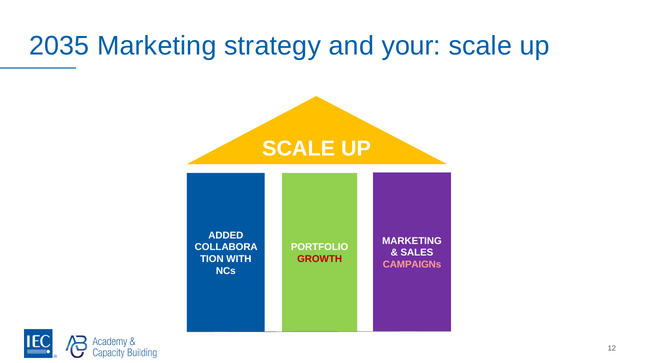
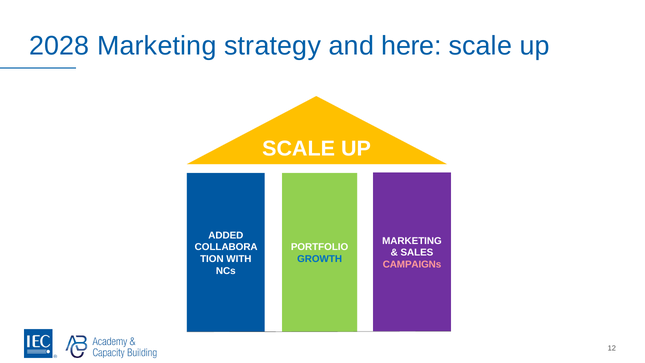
2035: 2035 -> 2028 (59, 46)
your: your -> here (411, 46)
GROWTH colour: red -> blue (320, 259)
